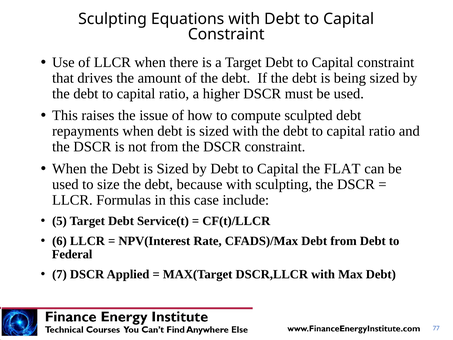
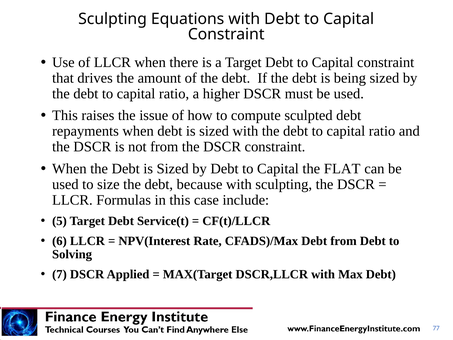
Federal: Federal -> Solving (72, 254)
